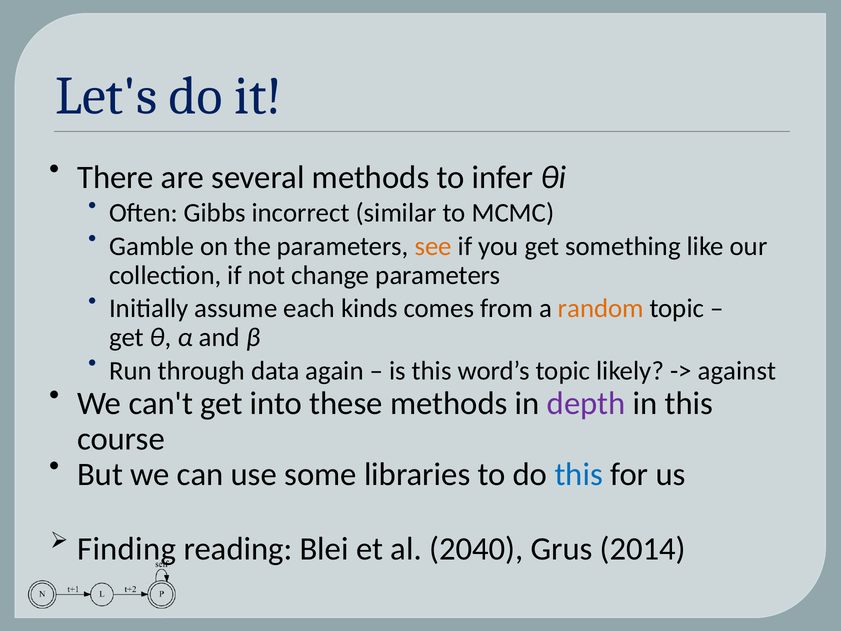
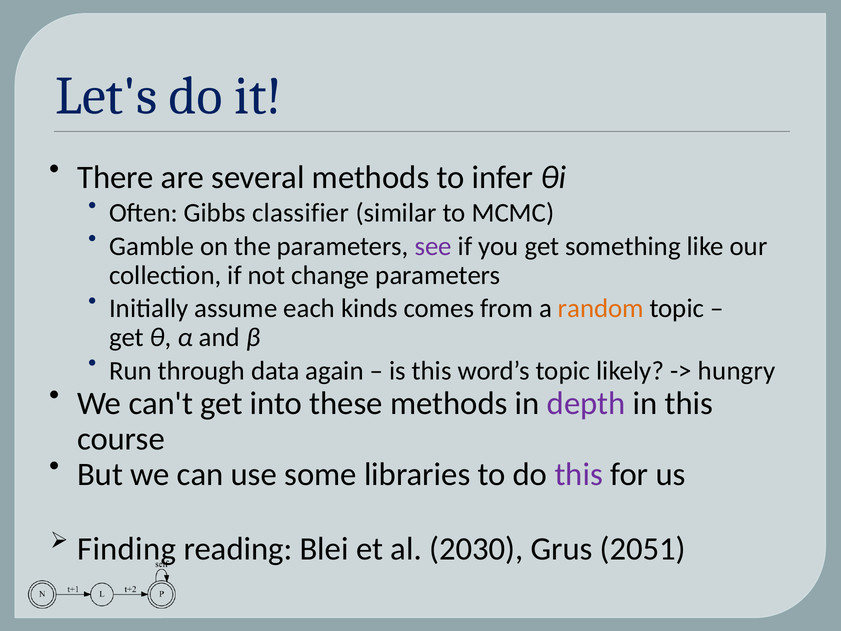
incorrect: incorrect -> classifier (300, 213)
see colour: orange -> purple (433, 246)
against: against -> hungry (737, 371)
this colour: blue -> purple (579, 474)
2040: 2040 -> 2030 (476, 549)
2014: 2014 -> 2051 (643, 549)
